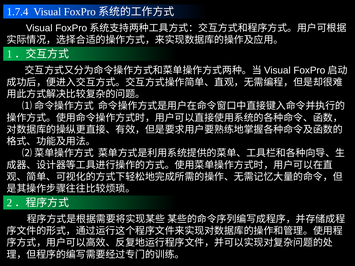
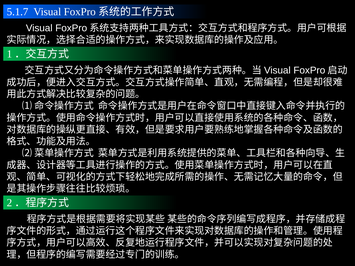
1.7.4: 1.7.4 -> 5.1.7 (18, 12)
